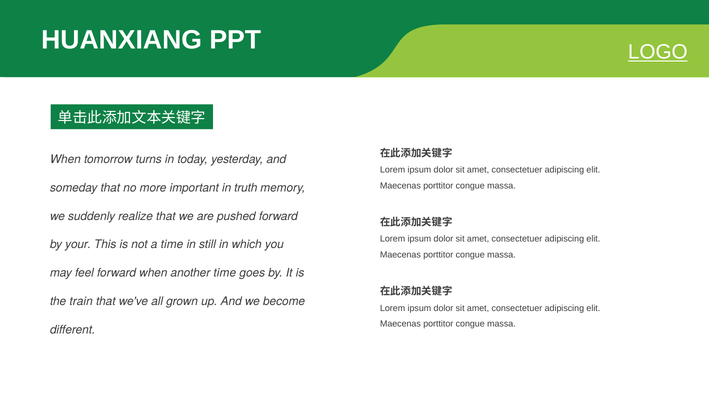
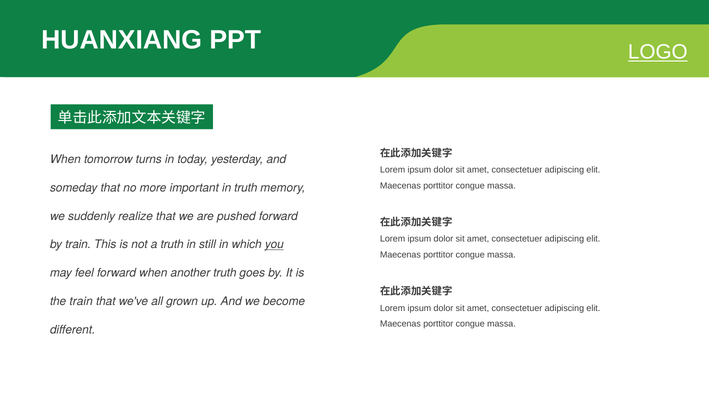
by your: your -> train (78, 244)
a time: time -> truth (172, 244)
you underline: none -> present (274, 244)
another time: time -> truth (225, 273)
